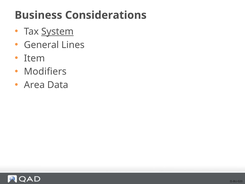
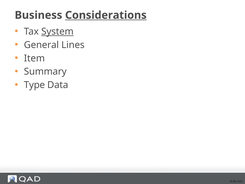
Considerations underline: none -> present (106, 15)
Modifiers: Modifiers -> Summary (45, 72)
Area: Area -> Type (34, 85)
